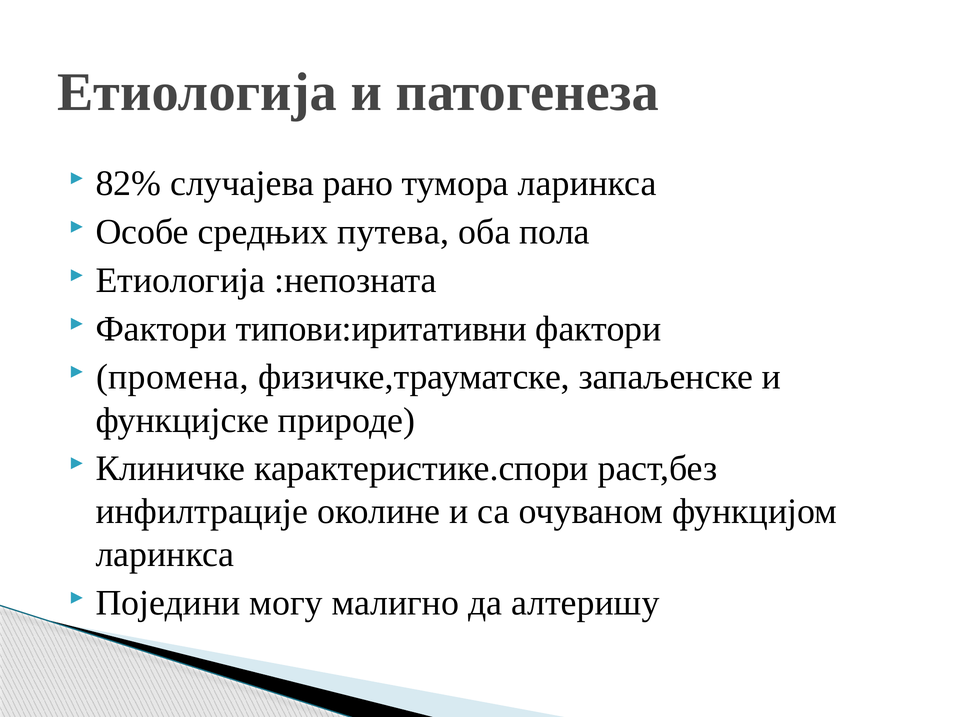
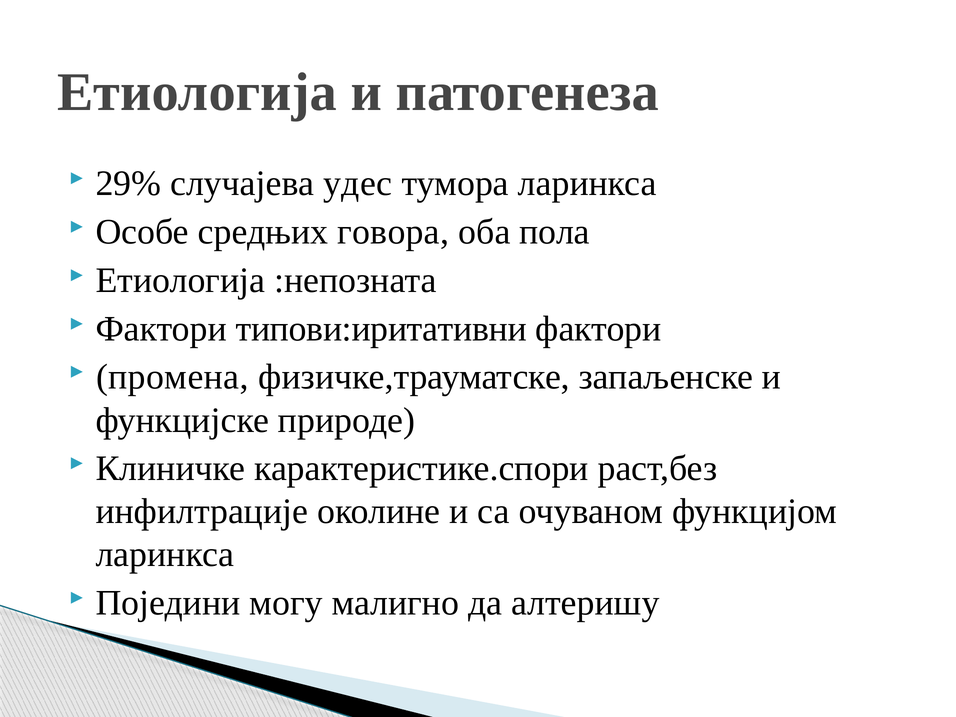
82%: 82% -> 29% (128, 184)
рано: рано -> удес (358, 184)
путева: путева -> говора (393, 232)
